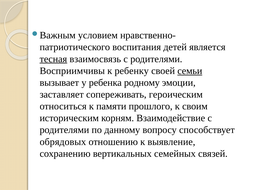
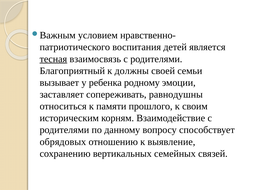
Восприимчивы: Восприимчивы -> Благоприятный (72, 71)
ребенку: ребенку -> должны (132, 71)
семьи underline: present -> none (190, 71)
героическим: героическим -> равнодушны (176, 95)
